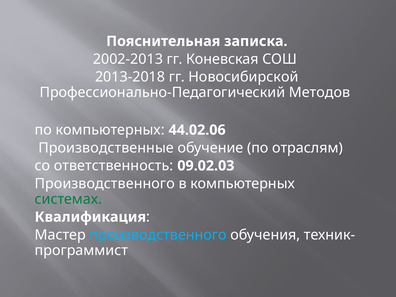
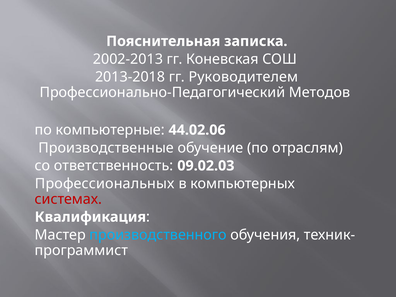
Новосибирской: Новосибирской -> Руководителем (243, 77)
по компьютерных: компьютерных -> компьютерные (110, 130)
Производственного: Производственного -> Профессиональных (105, 184)
системах colour: green -> red (68, 199)
